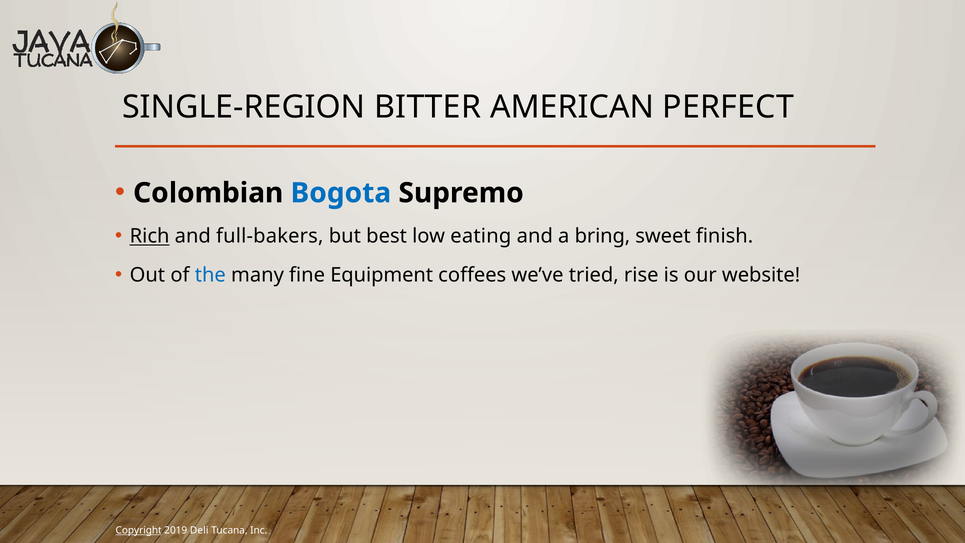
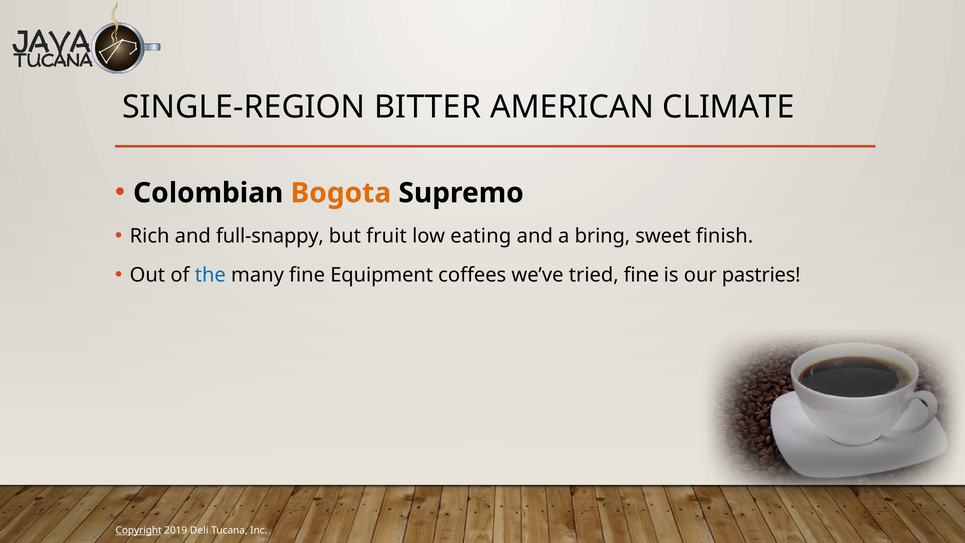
PERFECT: PERFECT -> CLIMATE (728, 107)
Bogota colour: blue -> orange (341, 193)
Rich underline: present -> none (150, 236)
full-bakers: full-bakers -> full-snappy (270, 236)
best: best -> fruit (387, 236)
tried rise: rise -> fine (641, 275)
website: website -> pastries (761, 275)
